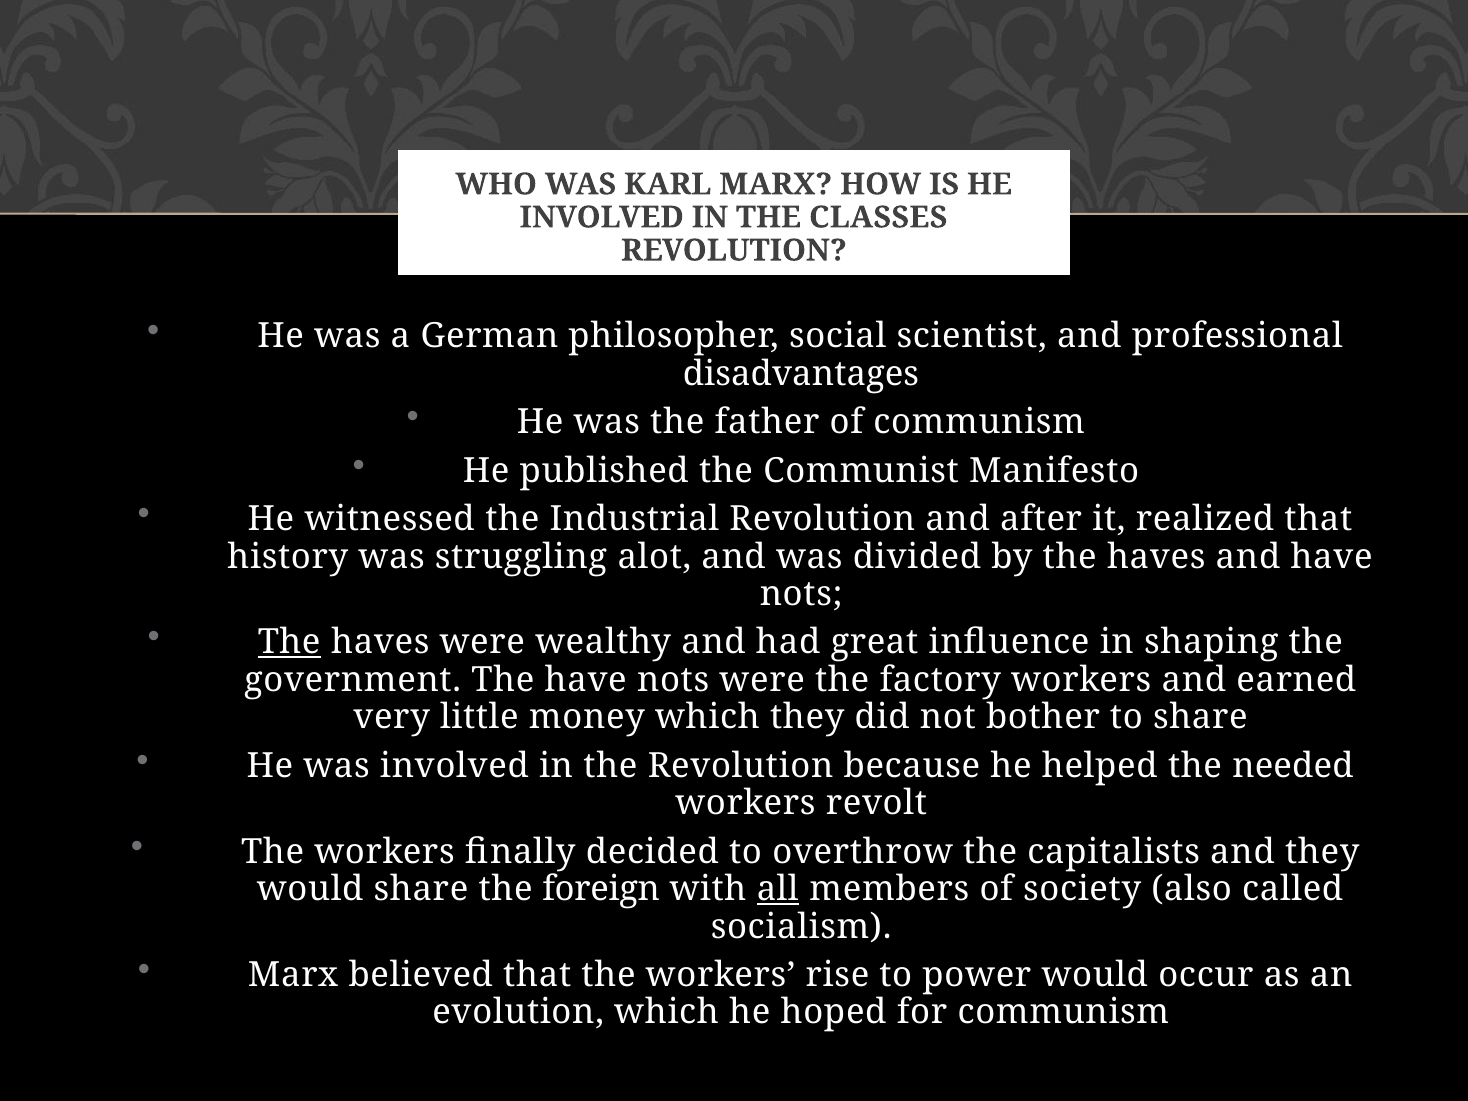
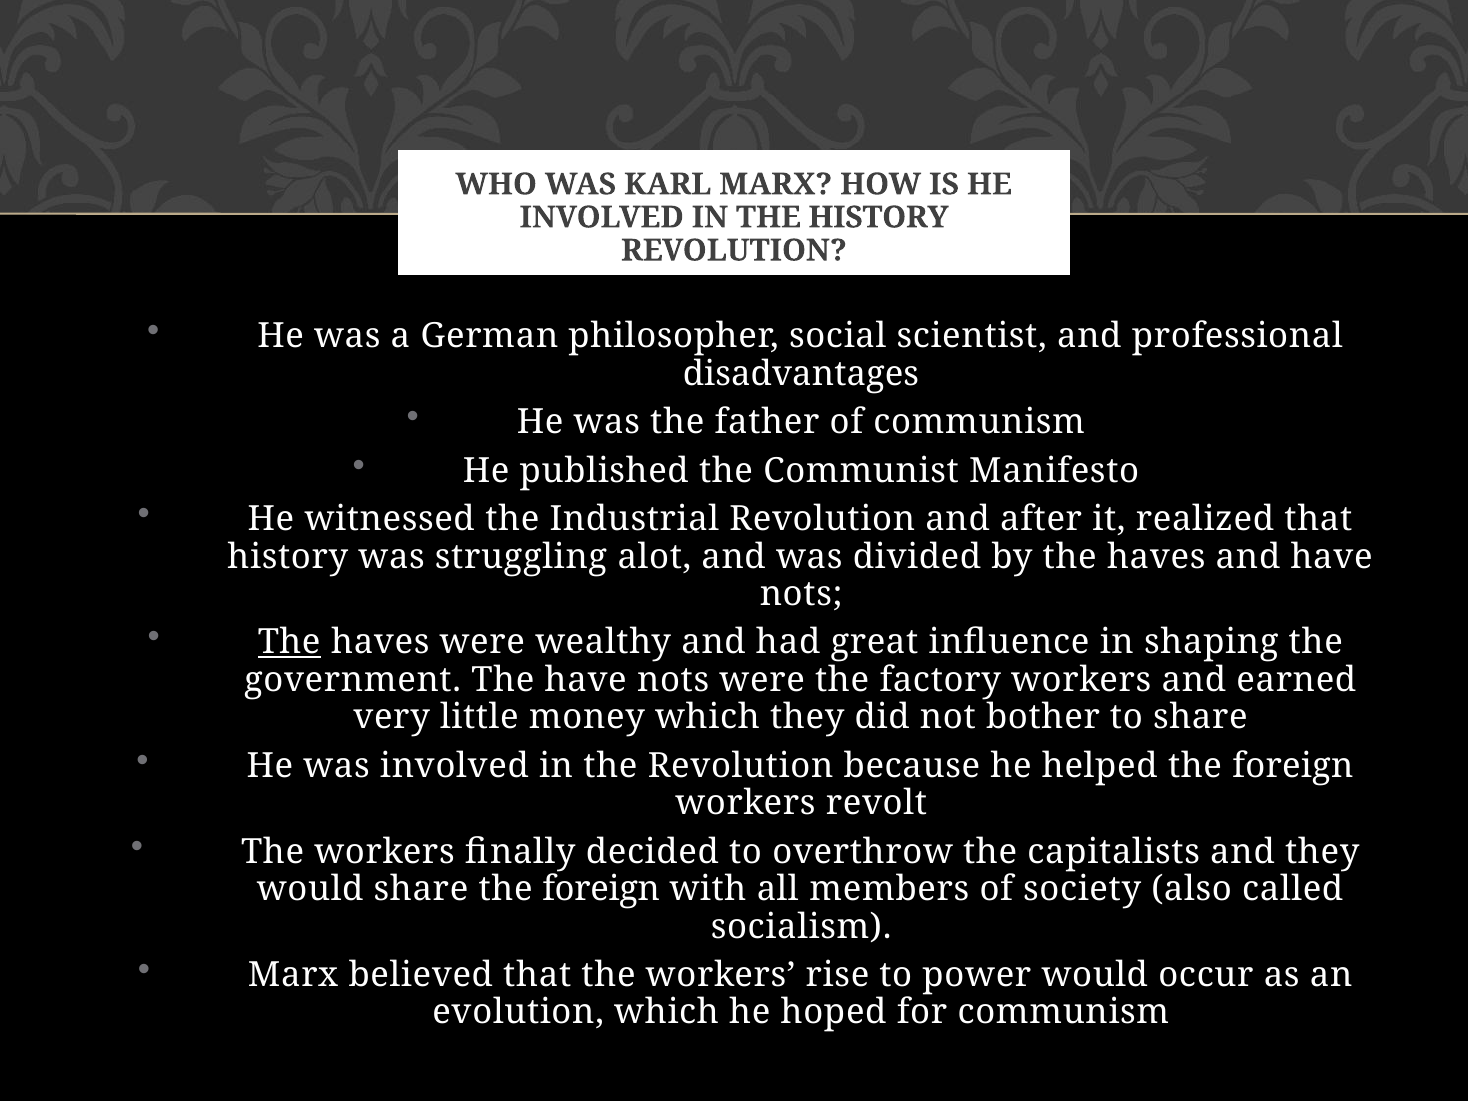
THE CLASSES: CLASSES -> HISTORY (879, 217)
helped the needed: needed -> foreign (1293, 766)
all underline: present -> none (778, 889)
